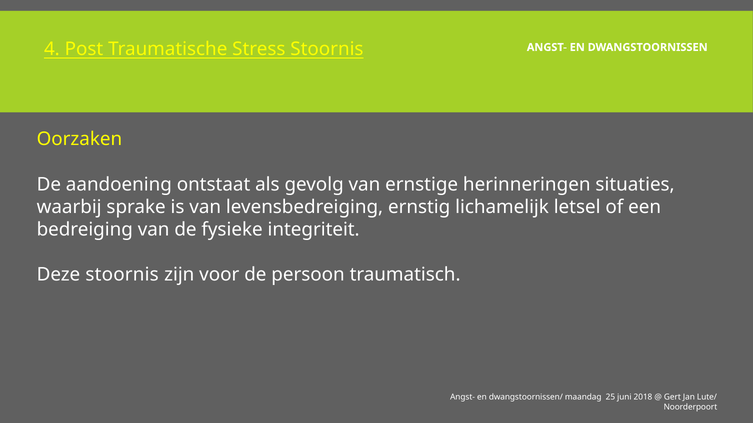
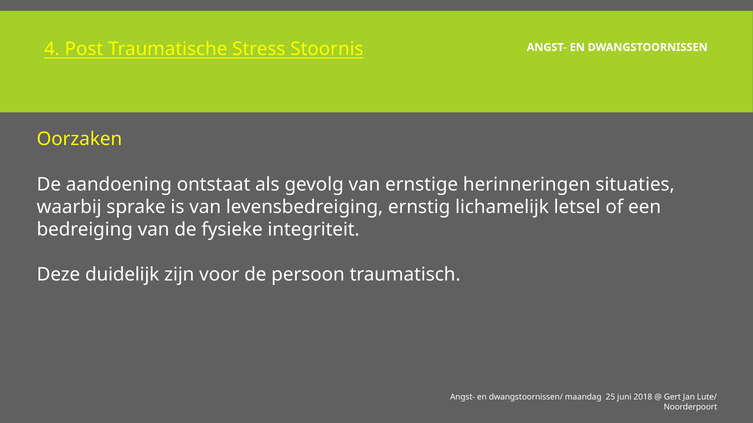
Deze stoornis: stoornis -> duidelijk (122, 275)
